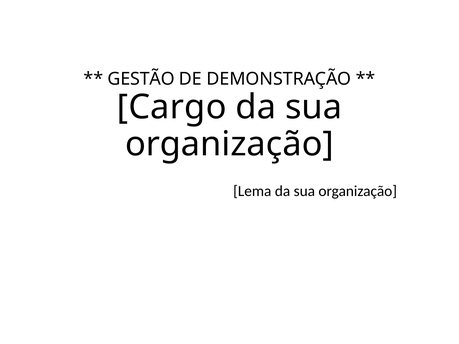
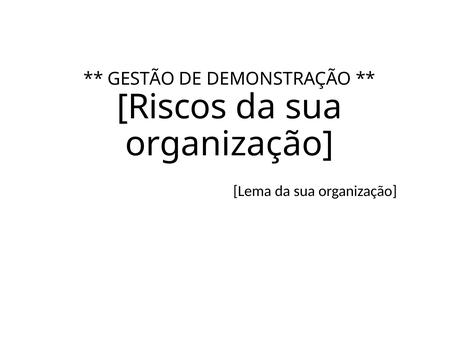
Cargo: Cargo -> Riscos (172, 107)
